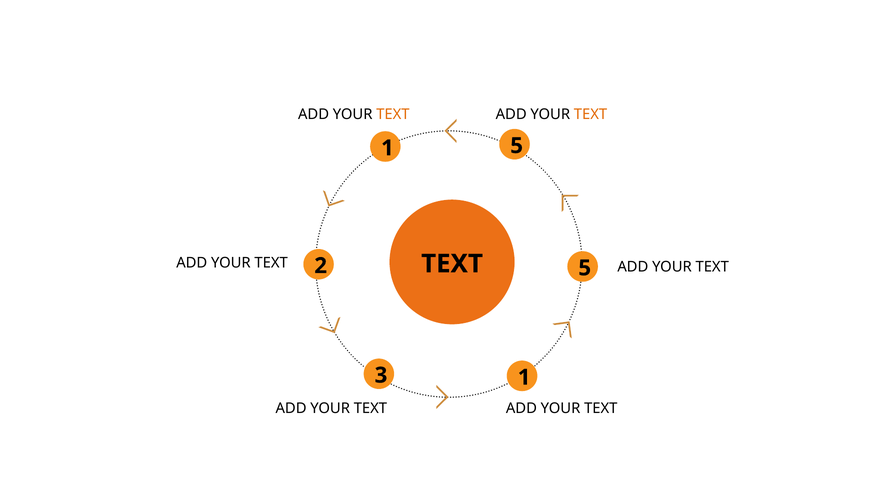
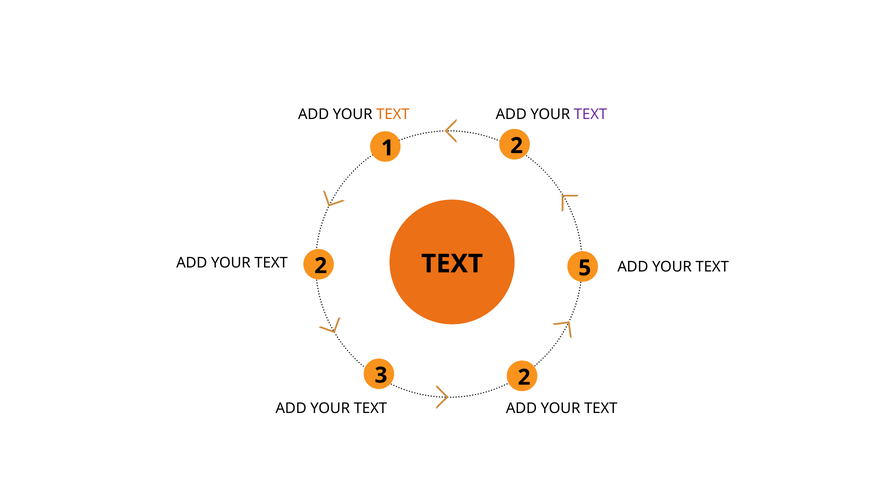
TEXT colour: orange -> purple (591, 114)
5: 5 -> 2 (517, 146)
3 1: 1 -> 2 (524, 377)
